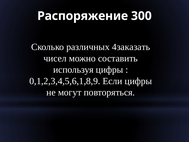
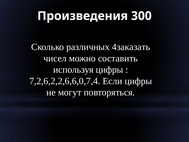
Распоряжение: Распоряжение -> Произведения (83, 16)
0,1,2,3,4,5,6,1,8,9: 0,1,2,3,4,5,6,1,8,9 -> 7,2,6,2,2,6,6,0,7,4 (65, 81)
